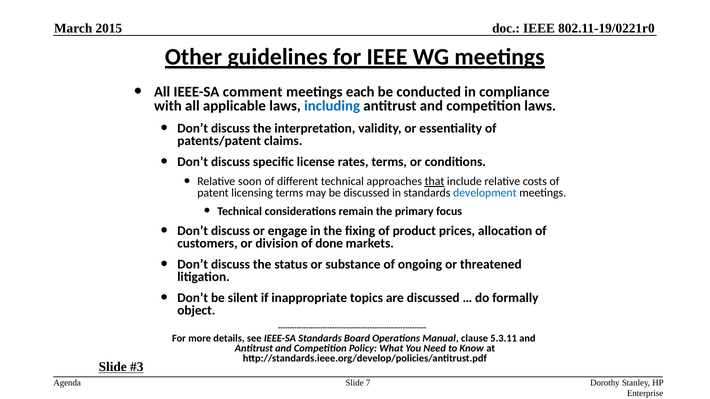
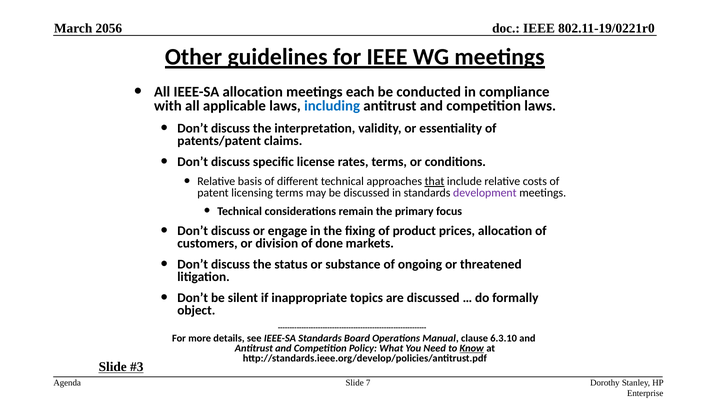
2015: 2015 -> 2056 (109, 28)
IEEE-SA comment: comment -> allocation (253, 92)
soon: soon -> basis (250, 182)
development colour: blue -> purple (485, 193)
5.3.11: 5.3.11 -> 6.3.10 (504, 339)
Know underline: none -> present (472, 349)
